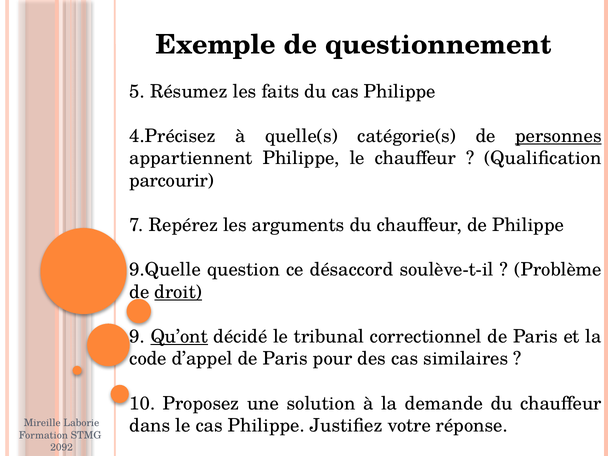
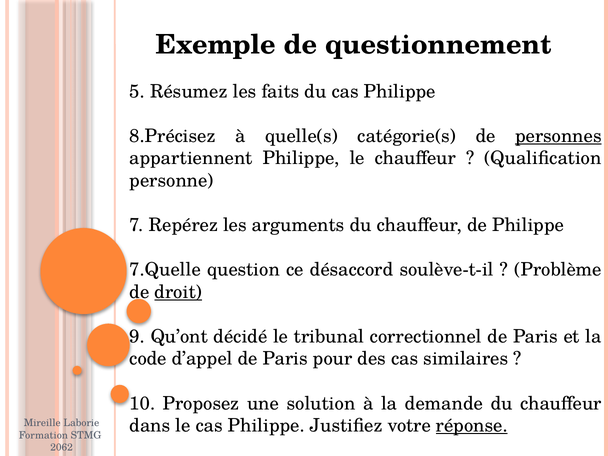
4.Précisez: 4.Précisez -> 8.Précisez (173, 136)
parcourir: parcourir -> personne (172, 181)
9.Quelle: 9.Quelle -> 7.Quelle (165, 270)
Qu’ont underline: present -> none (179, 337)
réponse underline: none -> present (472, 426)
2092: 2092 -> 2062 (62, 447)
